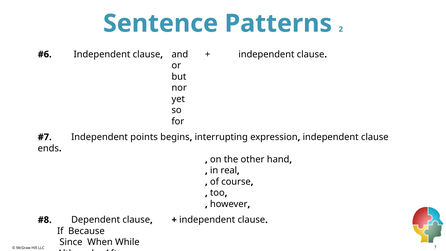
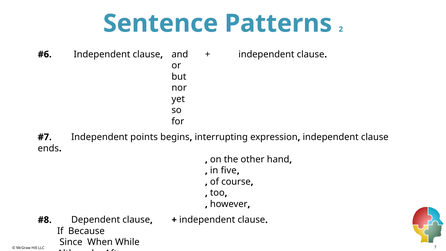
real: real -> five (229, 171)
